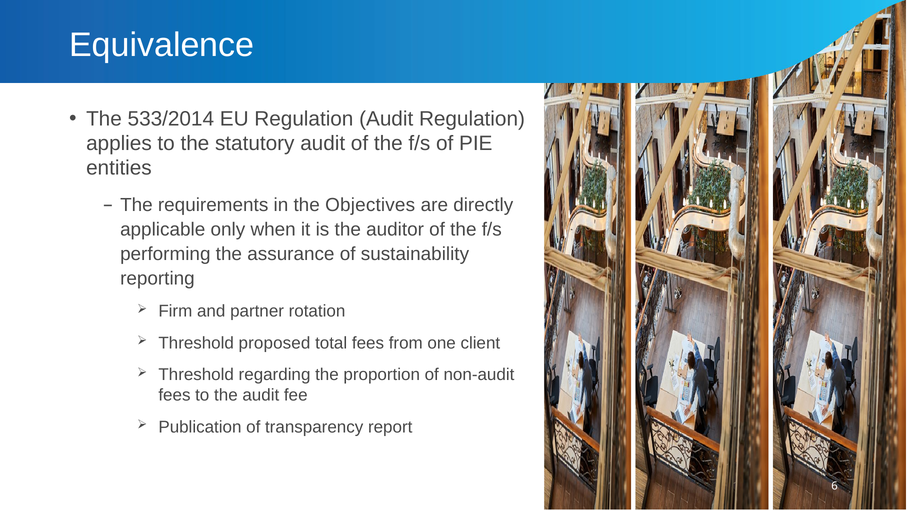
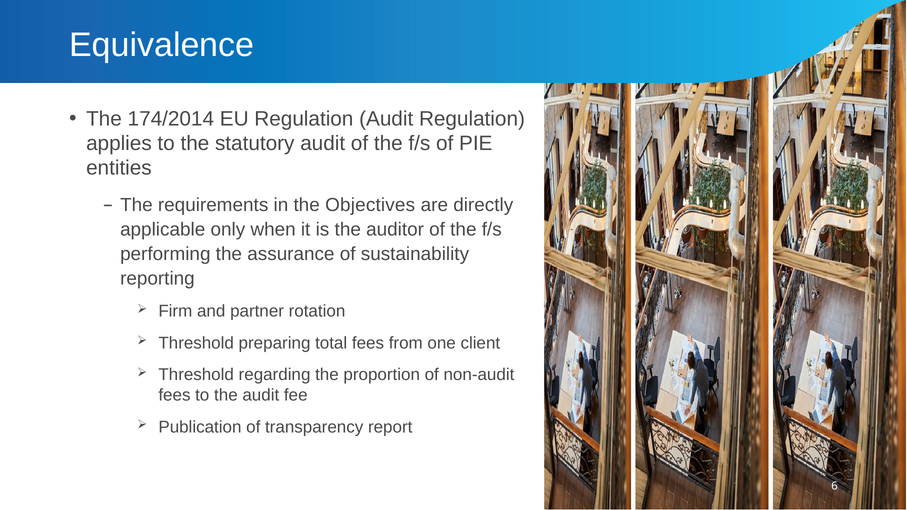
533/2014: 533/2014 -> 174/2014 (171, 119)
proposed: proposed -> preparing (275, 343)
